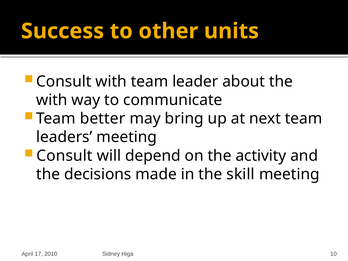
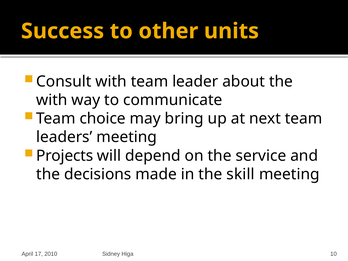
better: better -> choice (103, 119)
Consult: Consult -> Projects (65, 156)
activity: activity -> service (261, 156)
